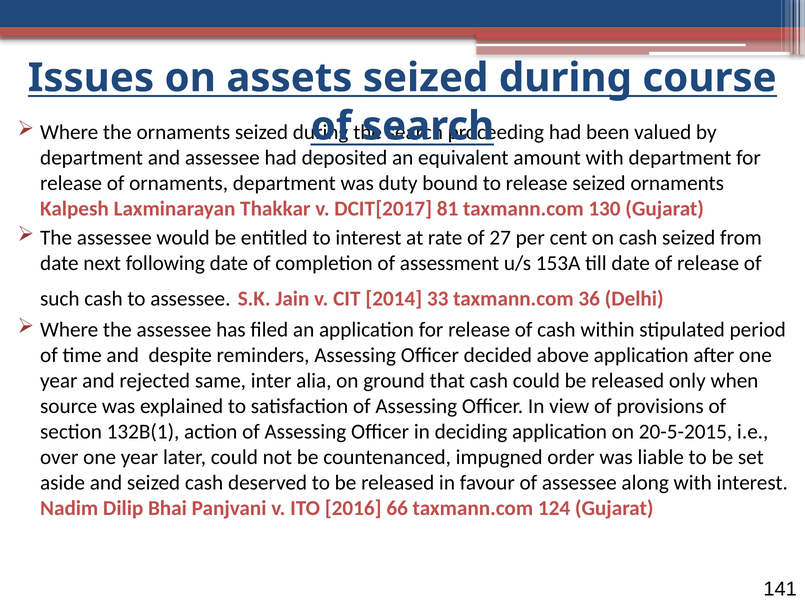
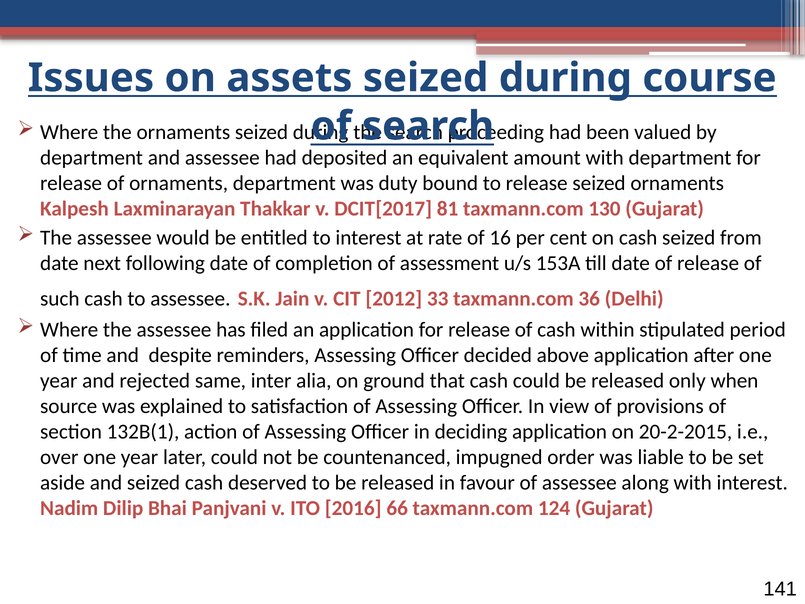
27: 27 -> 16 (500, 238)
2014: 2014 -> 2012 (394, 299)
20-5-2015: 20-5-2015 -> 20-2-2015 (686, 431)
